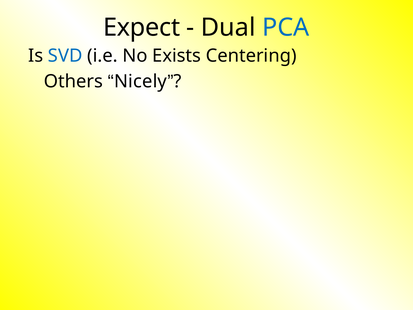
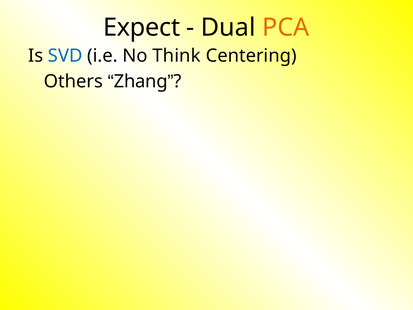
PCA colour: blue -> orange (286, 28)
Exists: Exists -> Think (177, 56)
Nicely: Nicely -> Zhang (141, 81)
